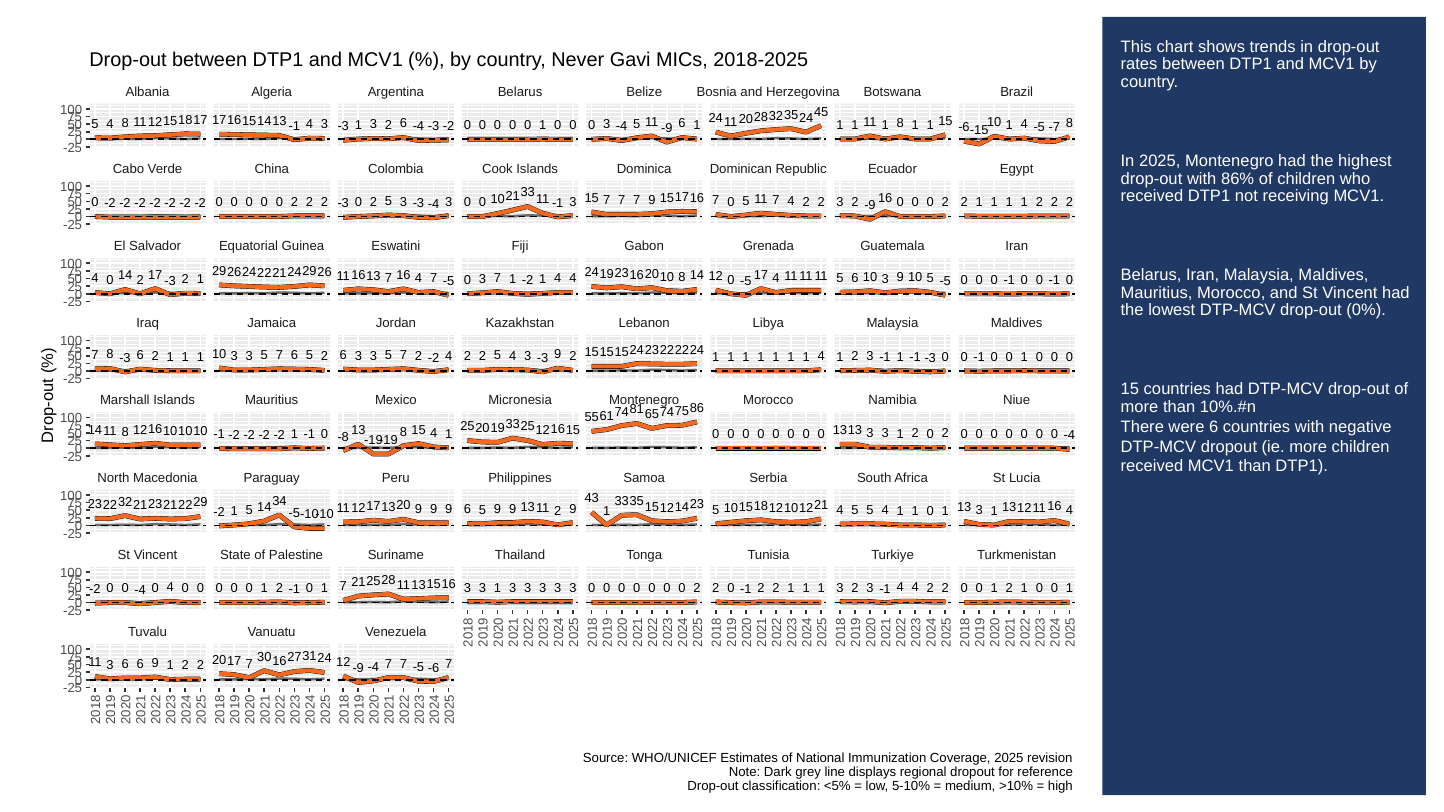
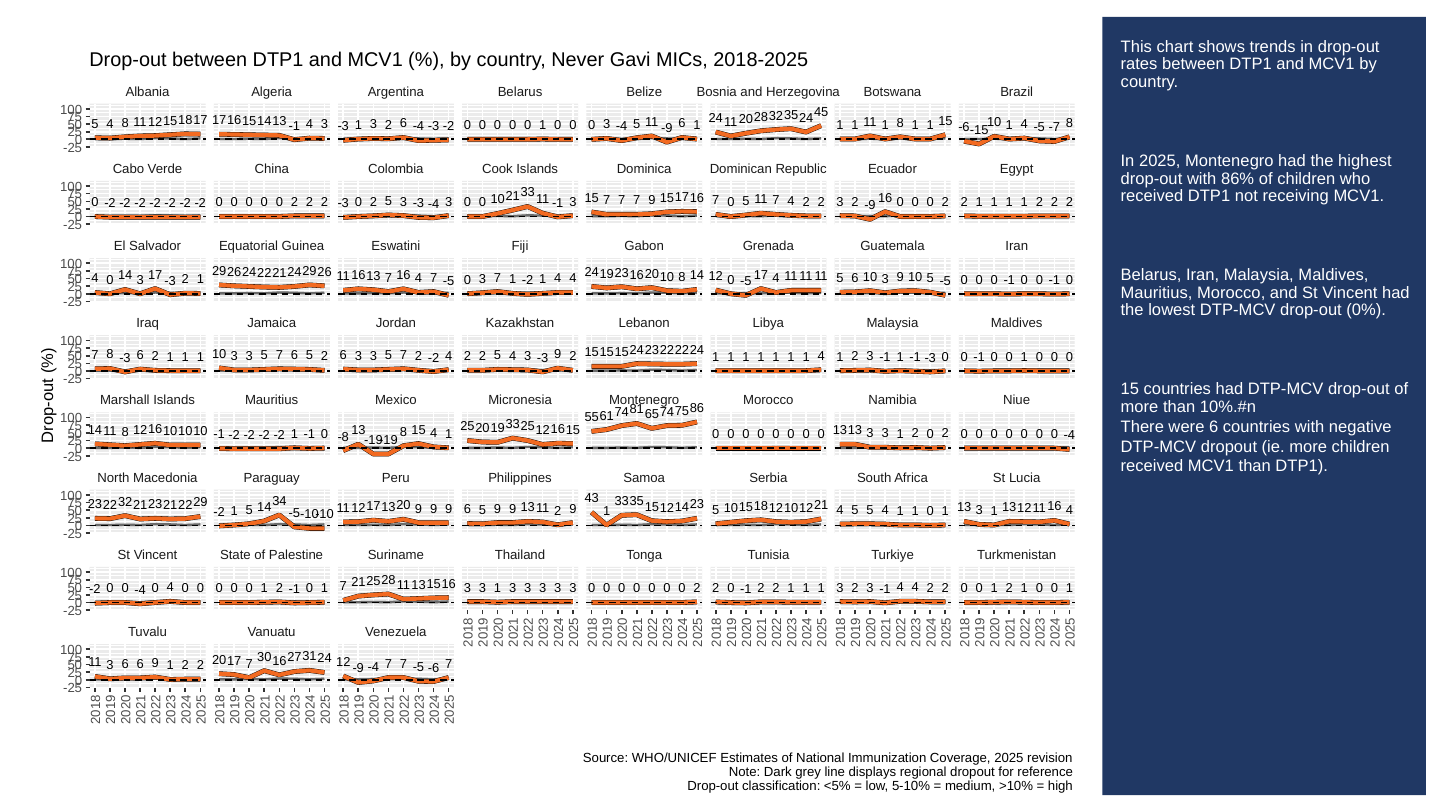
14 2: 2 -> 3 (140, 280)
